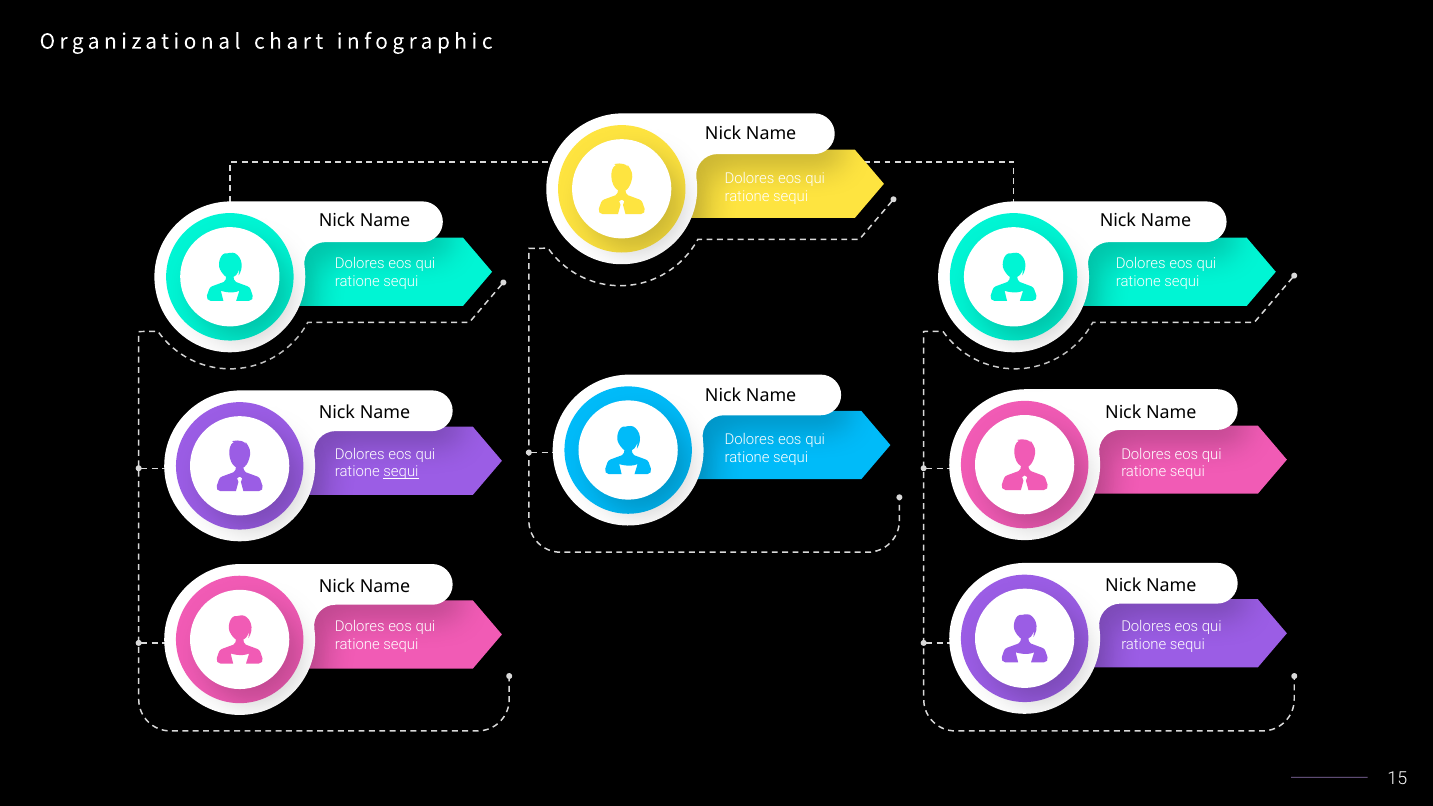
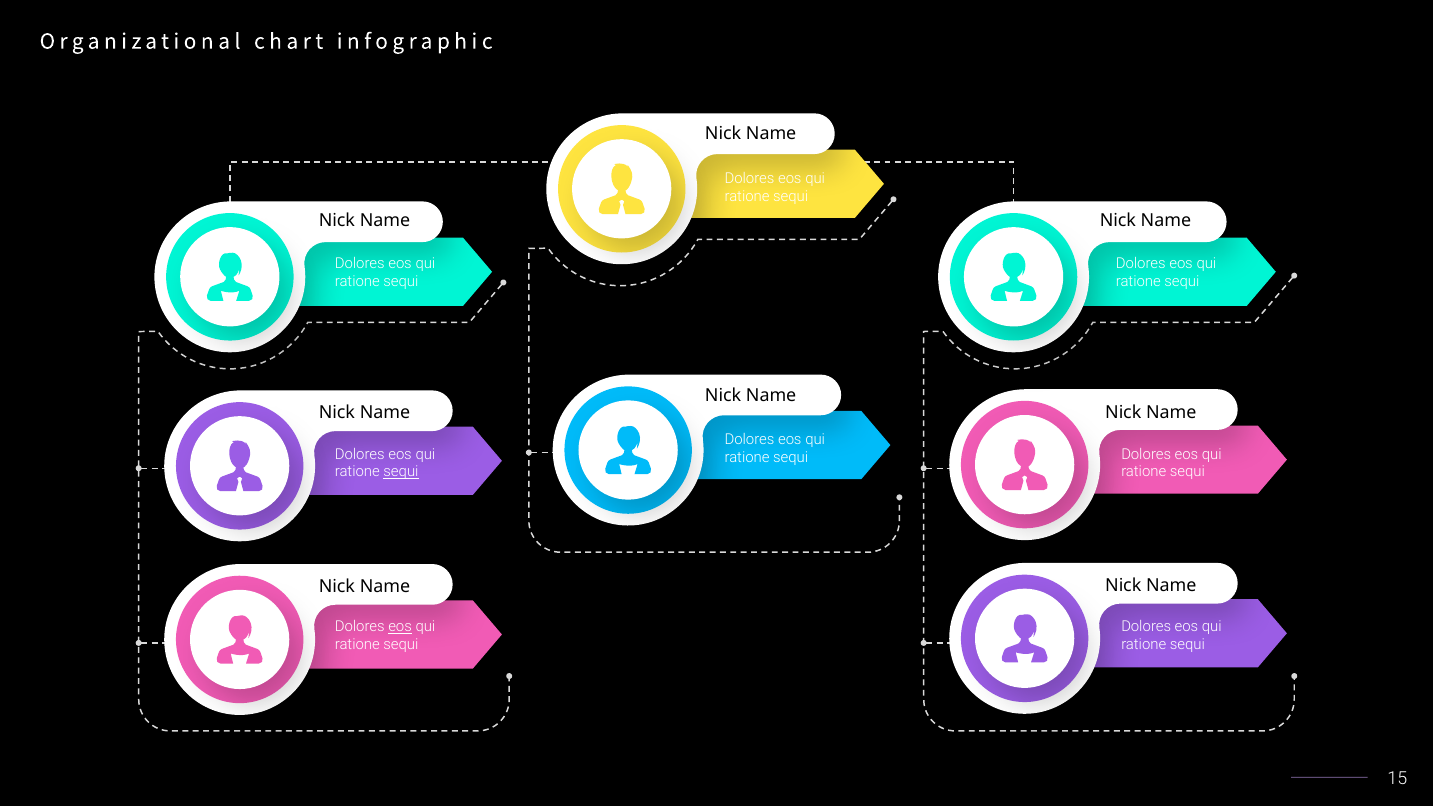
eos underline: none -> present (400, 627)
